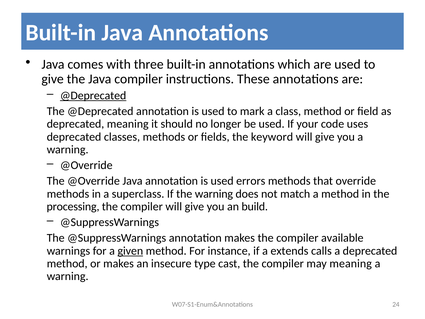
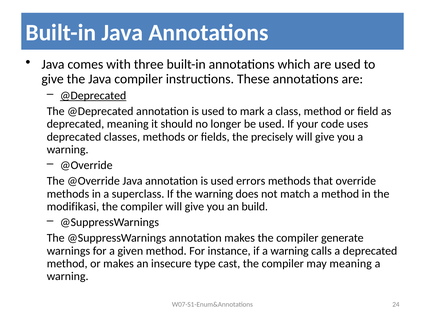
keyword: keyword -> precisely (272, 137)
processing: processing -> modifikasi (73, 206)
available: available -> generate (342, 238)
given underline: present -> none (130, 251)
if a extends: extends -> warning (290, 251)
